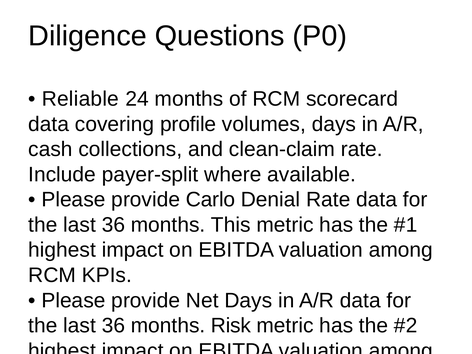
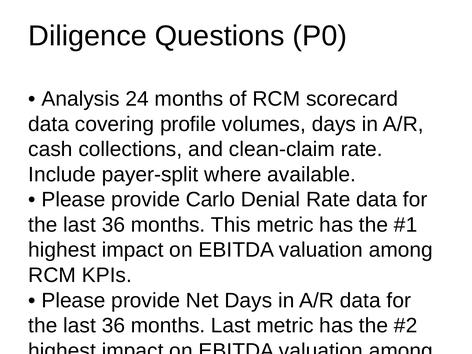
Reliable: Reliable -> Analysis (80, 99)
months Risk: Risk -> Last (231, 326)
